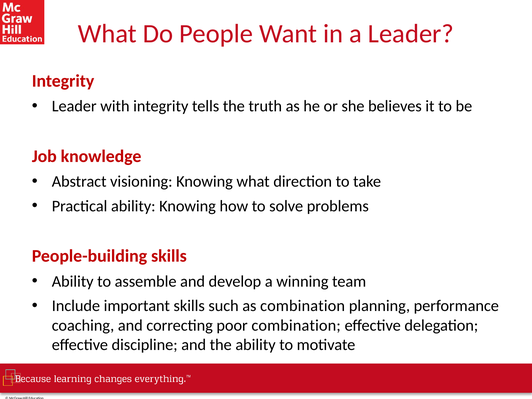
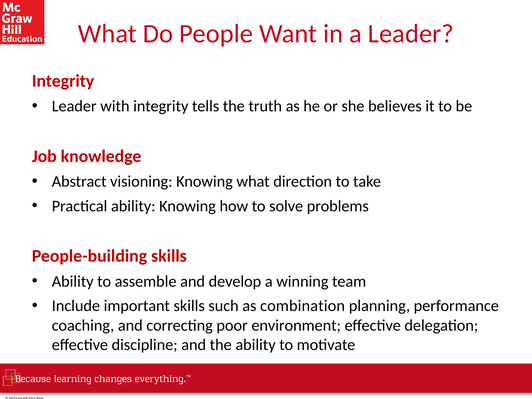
poor combination: combination -> environment (296, 325)
